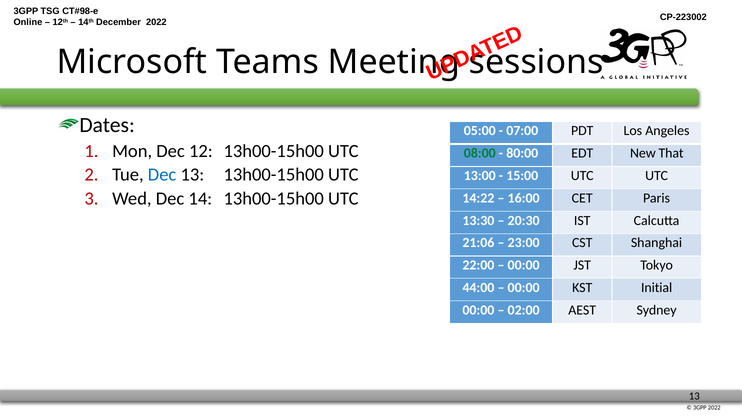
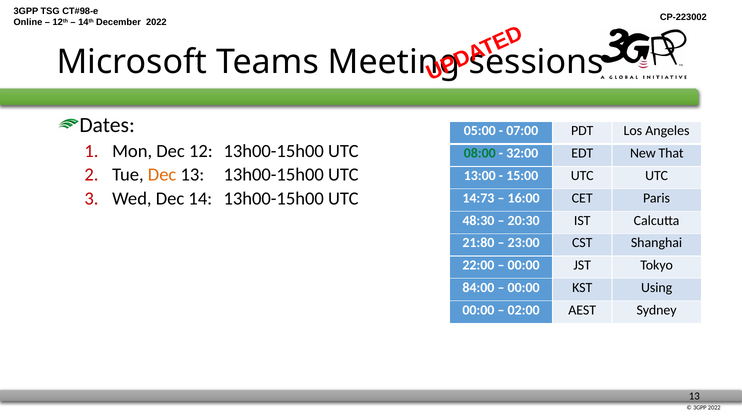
80:00: 80:00 -> 32:00 (522, 153)
Dec colour: blue -> orange (162, 175)
14:22: 14:22 -> 14:73 (478, 198)
13:30: 13:30 -> 48:30 (478, 221)
21:06: 21:06 -> 21:80 (478, 243)
44:00: 44:00 -> 84:00 (478, 288)
Initial: Initial -> Using (657, 288)
